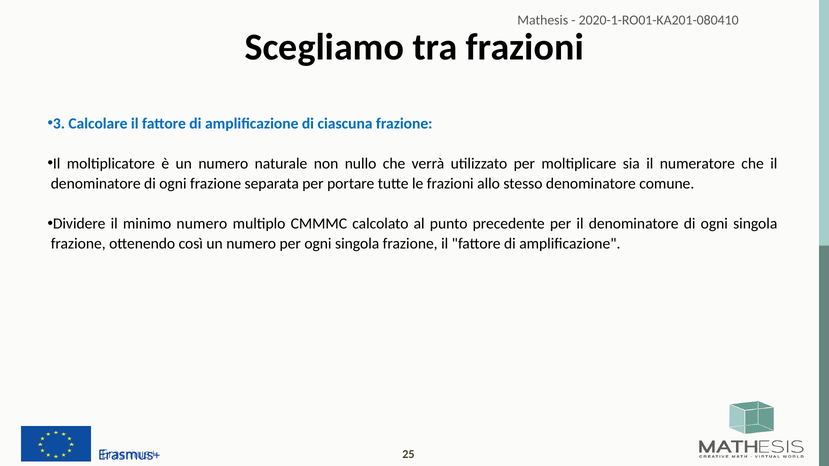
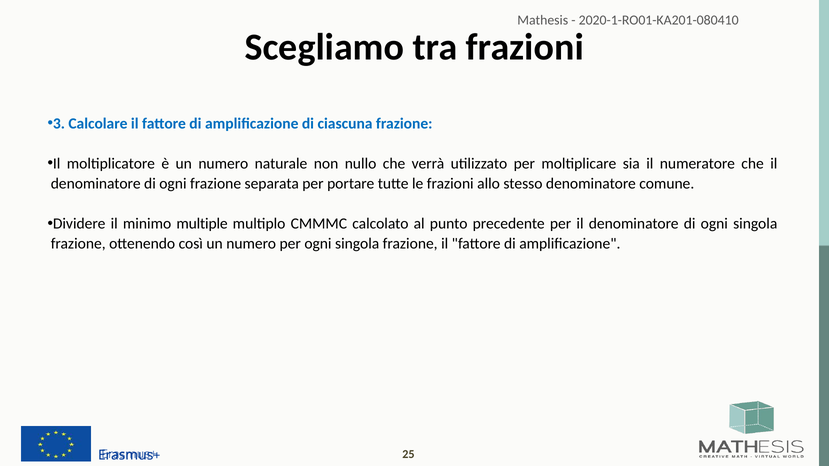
minimo numero: numero -> multiple (202, 224)
